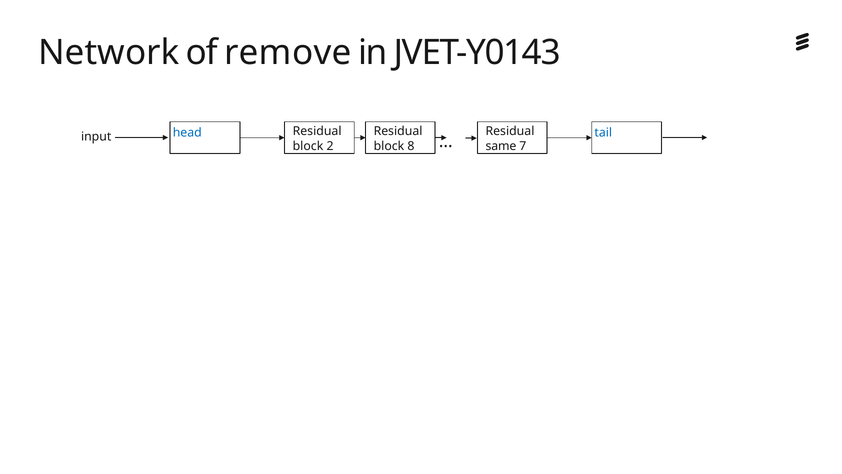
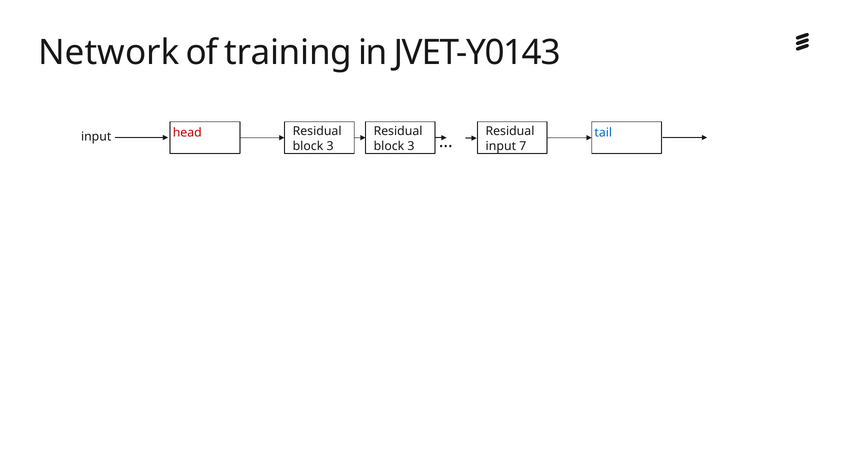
remove: remove -> training (288, 52)
head colour: blue -> red (187, 133)
2: 2 -> 3 (330, 146)
8: 8 -> 3 (411, 146)
same: same -> input (501, 146)
